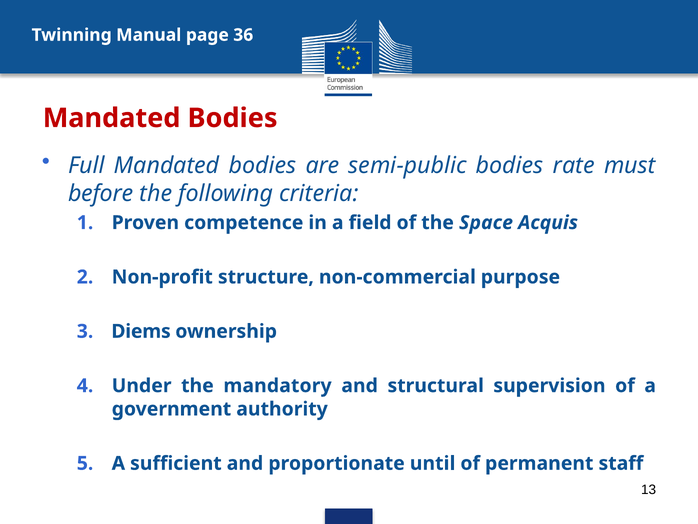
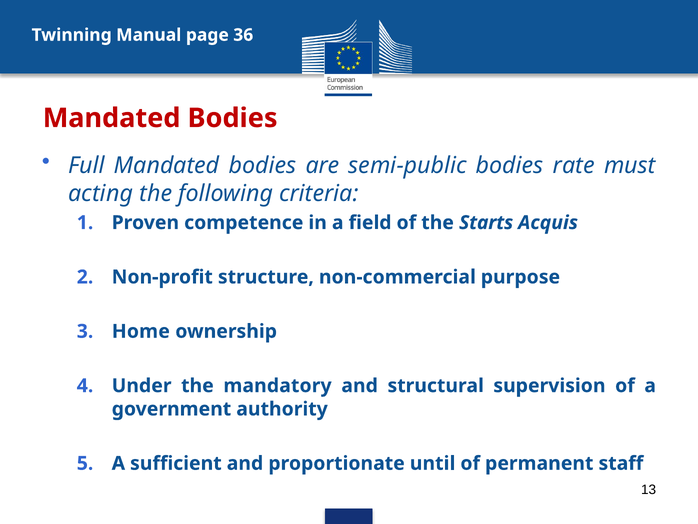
before: before -> acting (101, 193)
Space: Space -> Starts (486, 222)
Diems: Diems -> Home (141, 331)
